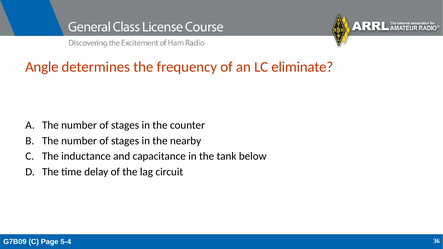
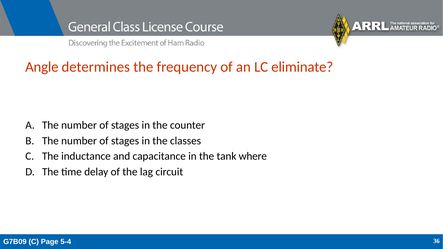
nearby: nearby -> classes (186, 141)
below: below -> where (253, 156)
